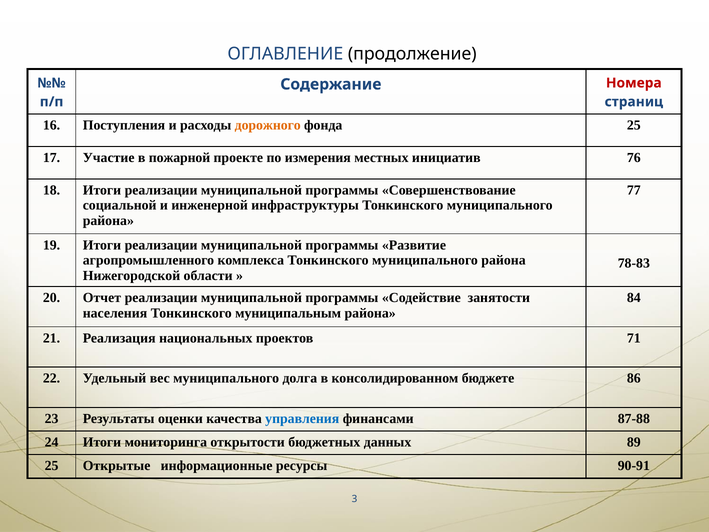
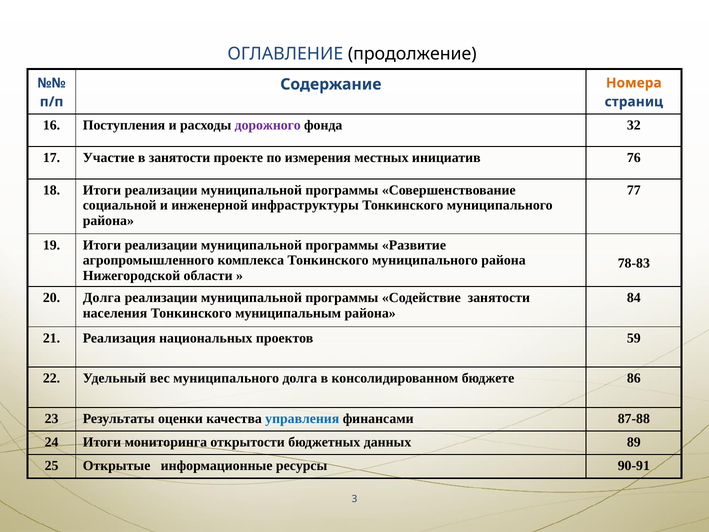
Номера colour: red -> orange (634, 83)
дорожного colour: orange -> purple (268, 125)
фонда 25: 25 -> 32 (634, 125)
в пожарной: пожарной -> занятости (180, 158)
20 Отчет: Отчет -> Долга (102, 298)
71: 71 -> 59 (634, 338)
